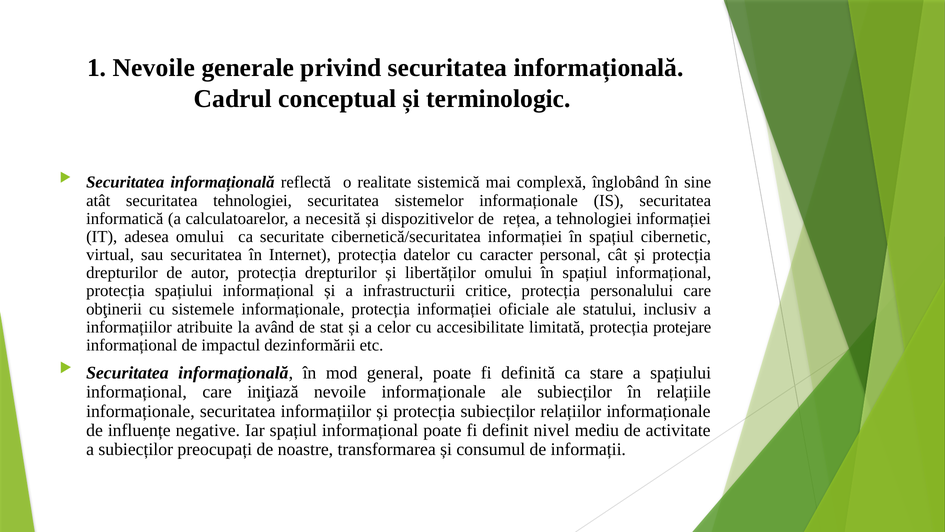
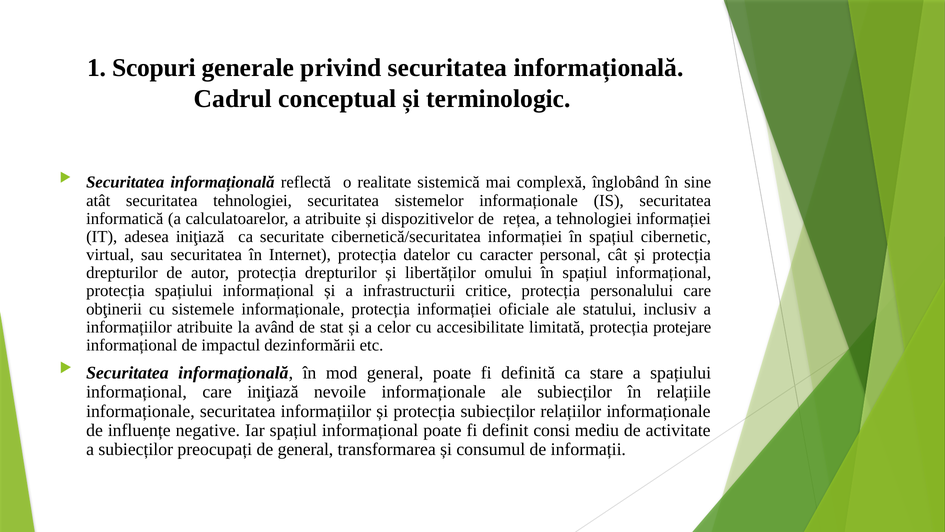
1 Nevoile: Nevoile -> Scopuri (154, 68)
a necesită: necesită -> atribuite (333, 218)
adesea omului: omului -> iniţiază (200, 236)
nivel: nivel -> consi (552, 430)
de noastre: noastre -> general (305, 449)
